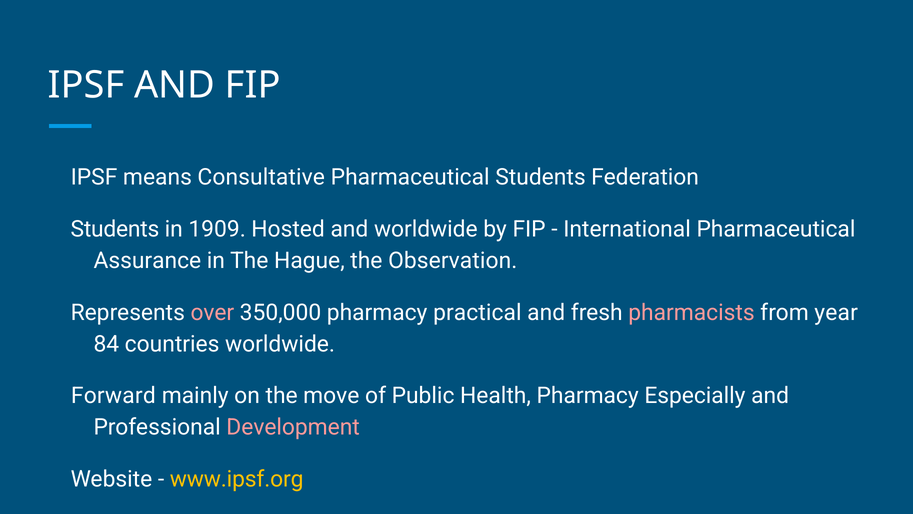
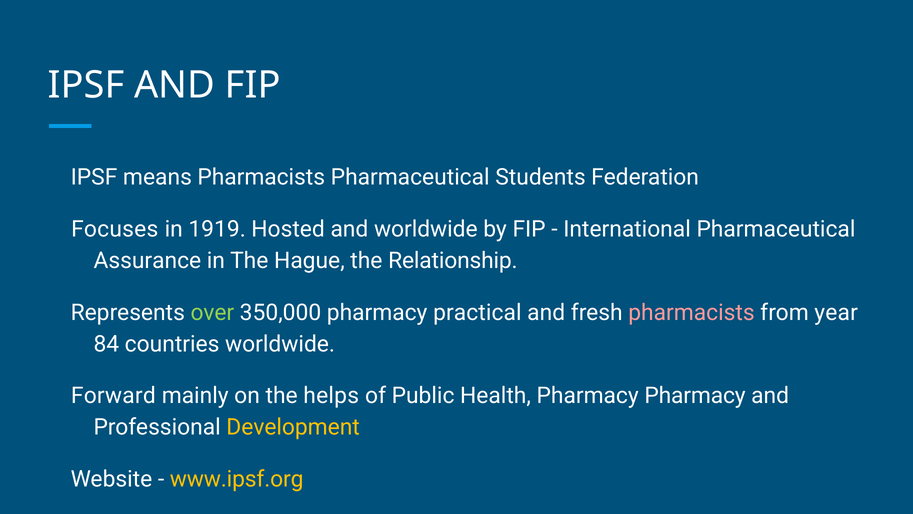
means Consultative: Consultative -> Pharmacists (261, 177)
Students: Students -> Focuses (115, 229)
1909: 1909 -> 1919 (217, 229)
Observation: Observation -> Relationship (453, 261)
over colour: pink -> light green (212, 312)
move: move -> helps (331, 396)
Pharmacy Especially: Especially -> Pharmacy (695, 396)
Development colour: pink -> yellow (293, 427)
